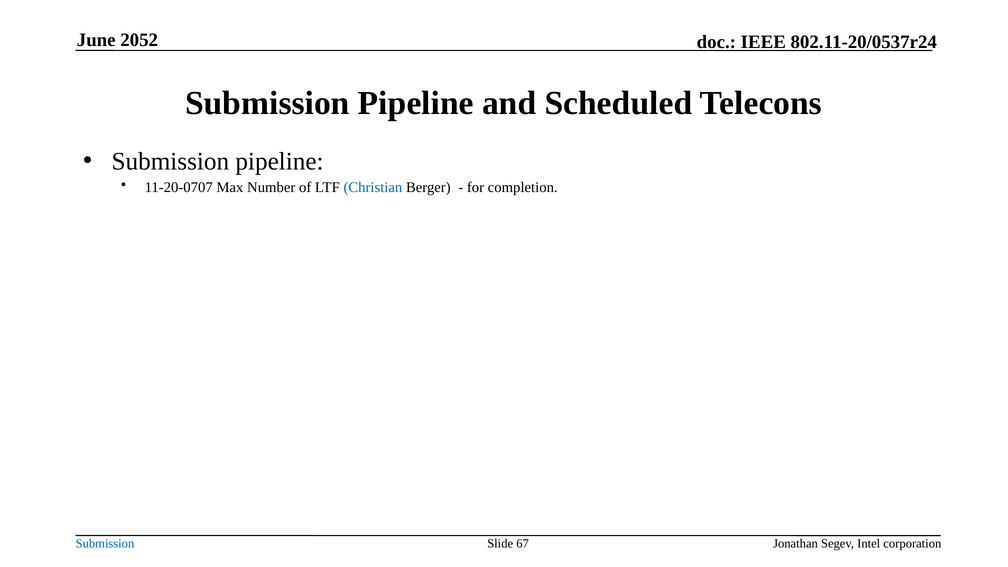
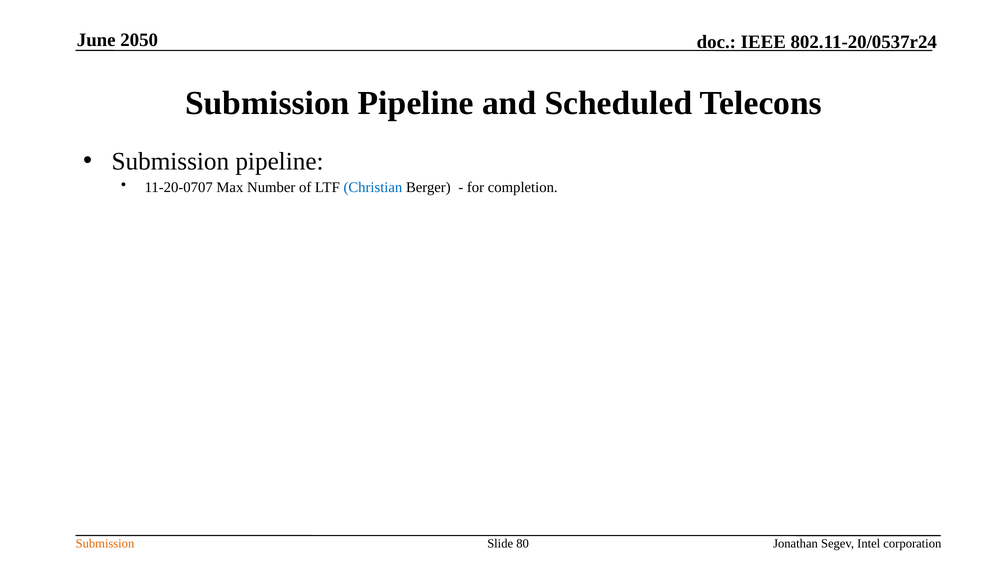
2052: 2052 -> 2050 (139, 40)
Submission colour: blue -> orange (105, 544)
67: 67 -> 80 (523, 544)
